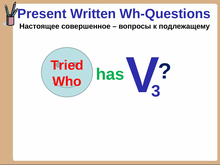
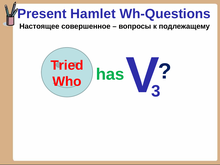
Written: Written -> Hamlet (93, 14)
